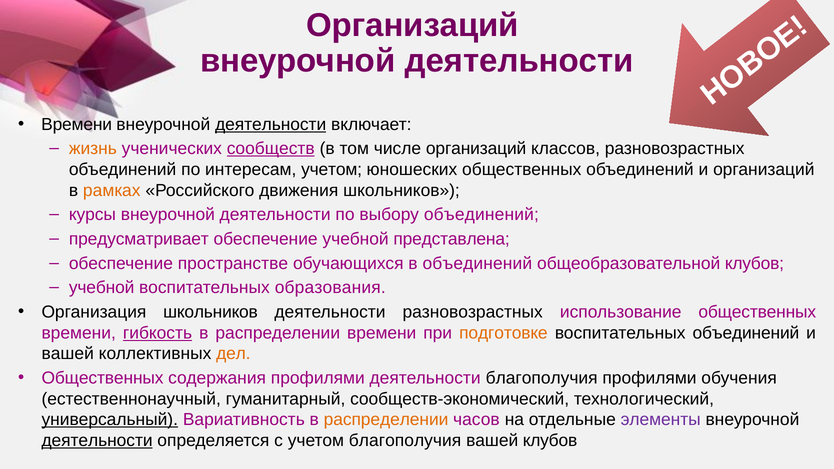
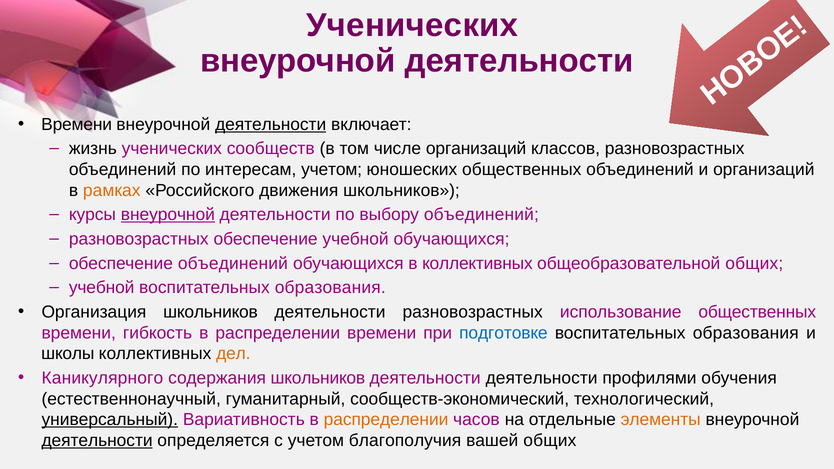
Организаций: Организаций -> Ученических (412, 25)
жизнь colour: orange -> black (93, 149)
сообществ underline: present -> none (271, 149)
внеурочной underline: none -> present (168, 215)
предусматривает: предусматривает -> разновозрастных (139, 239)
учебной представлена: представлена -> обучающихся (451, 239)
обеспечение пространстве: пространстве -> объединений (233, 263)
в объединений: объединений -> коллективных (477, 263)
общеобразовательной клубов: клубов -> общих (754, 263)
гибкость underline: present -> none (158, 333)
подготовке colour: orange -> blue (503, 333)
объединений: объединений -> образования (746, 333)
вашей: вашей -> школы (68, 354)
Общественных: Общественных -> Каникулярного (102, 378)
содержания профилями: профилями -> школьников (318, 378)
деятельности благополучия: благополучия -> деятельности (542, 378)
элементы colour: purple -> orange (661, 420)
вашей клубов: клубов -> общих (550, 441)
